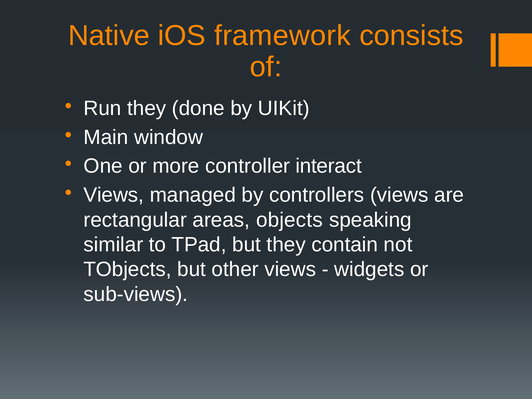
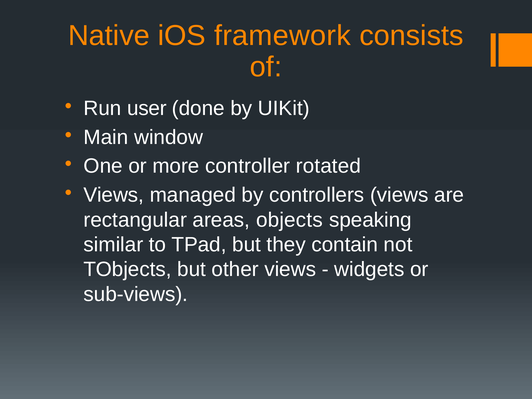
Run they: they -> user (147, 108)
interact: interact -> rotated (328, 166)
